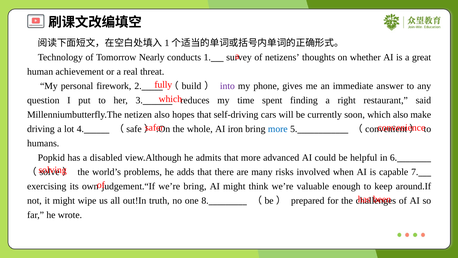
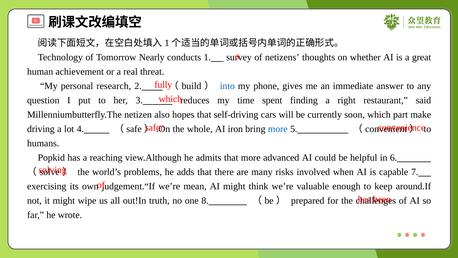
firework: firework -> research (114, 86)
into colour: purple -> blue (227, 86)
which also: also -> part (401, 114)
disabled: disabled -> reaching (106, 157)
we’re bring: bring -> mean (195, 186)
